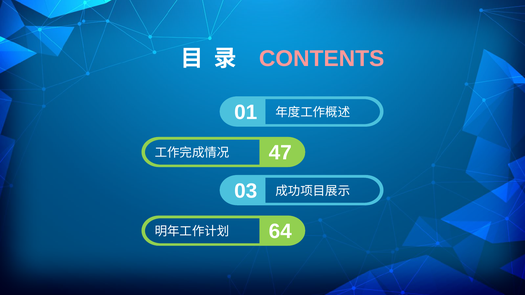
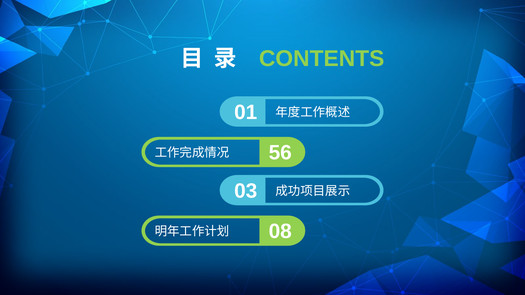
CONTENTS colour: pink -> light green (322, 59)
47: 47 -> 56 (280, 153)
64: 64 -> 08 (280, 232)
